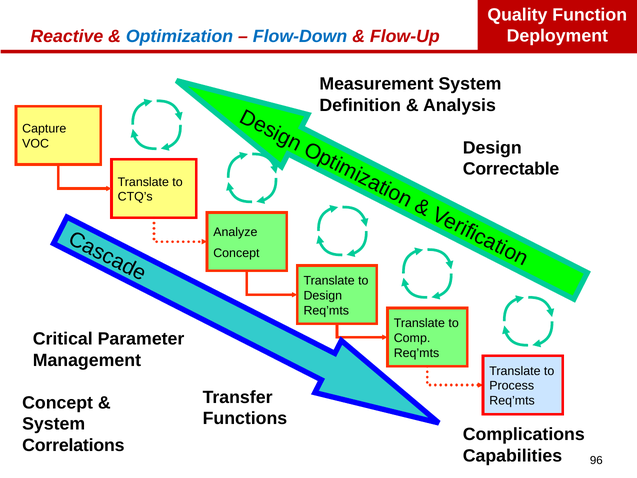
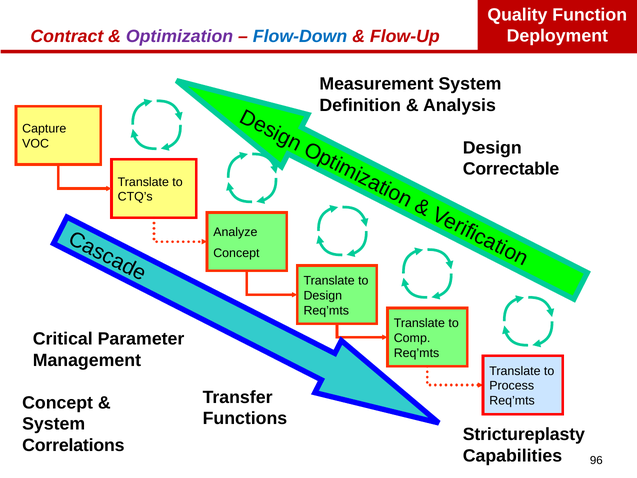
Reactive: Reactive -> Contract (67, 36)
Optimization colour: blue -> purple (180, 36)
Complications: Complications -> Strictureplasty (524, 434)
